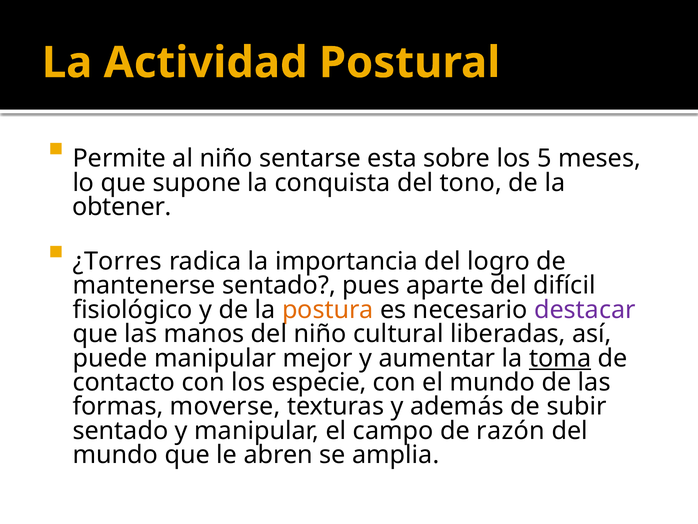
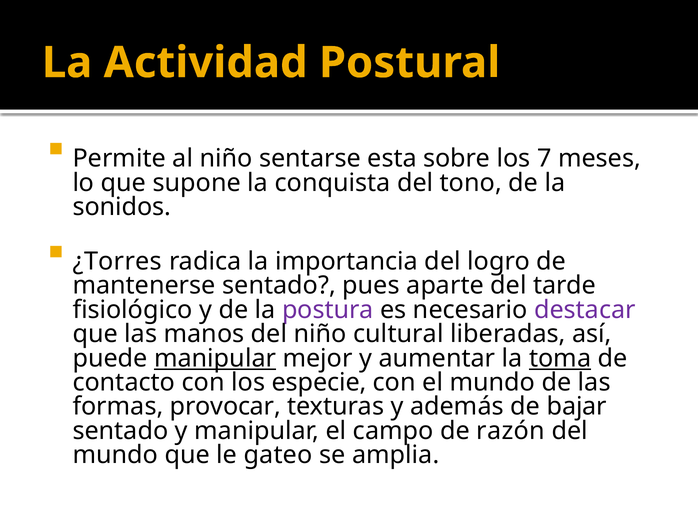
5: 5 -> 7 (544, 158)
obtener: obtener -> sonidos (122, 207)
difícil: difícil -> tarde (565, 285)
postura colour: orange -> purple (328, 309)
manipular underline: none -> present (215, 358)
moverse: moverse -> provocar (225, 406)
subir: subir -> bajar (577, 406)
abren: abren -> gateo (278, 455)
